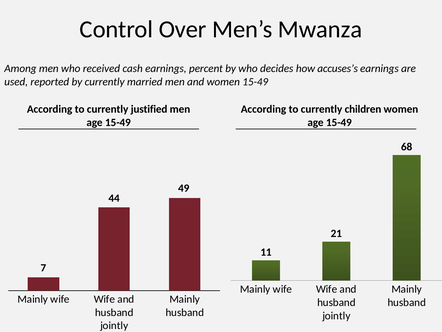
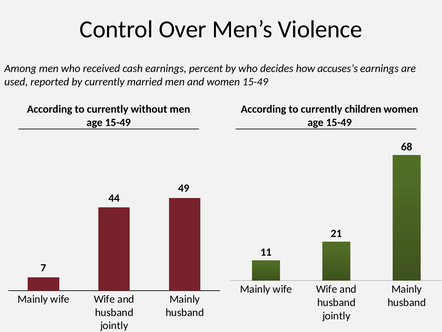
Mwanza: Mwanza -> Violence (320, 29)
justified: justified -> without (149, 109)
